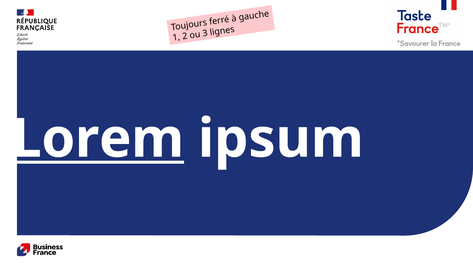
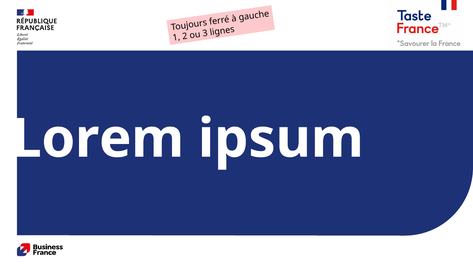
Lorem underline: present -> none (98, 139)
